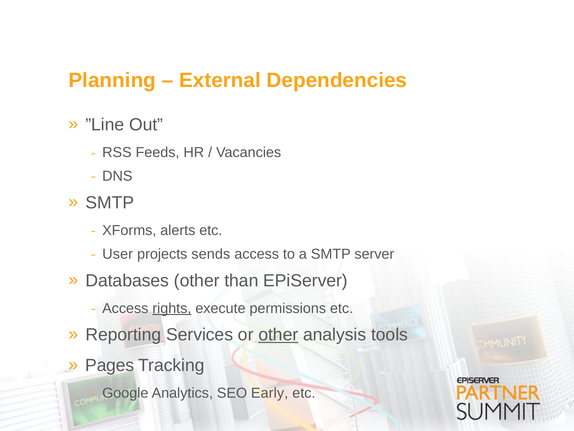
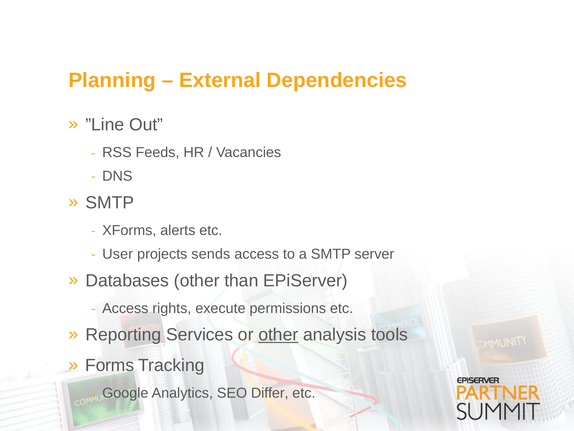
rights underline: present -> none (172, 308)
Pages: Pages -> Forms (110, 365)
Early: Early -> Differ (270, 393)
